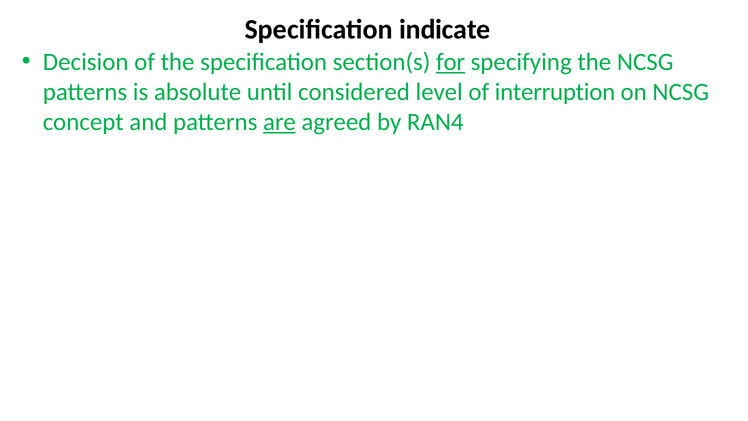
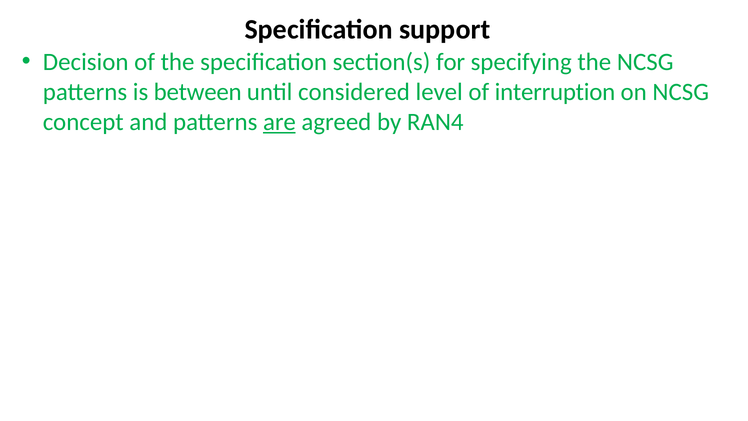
indicate: indicate -> support (445, 29)
for underline: present -> none (451, 62)
absolute: absolute -> between (198, 92)
